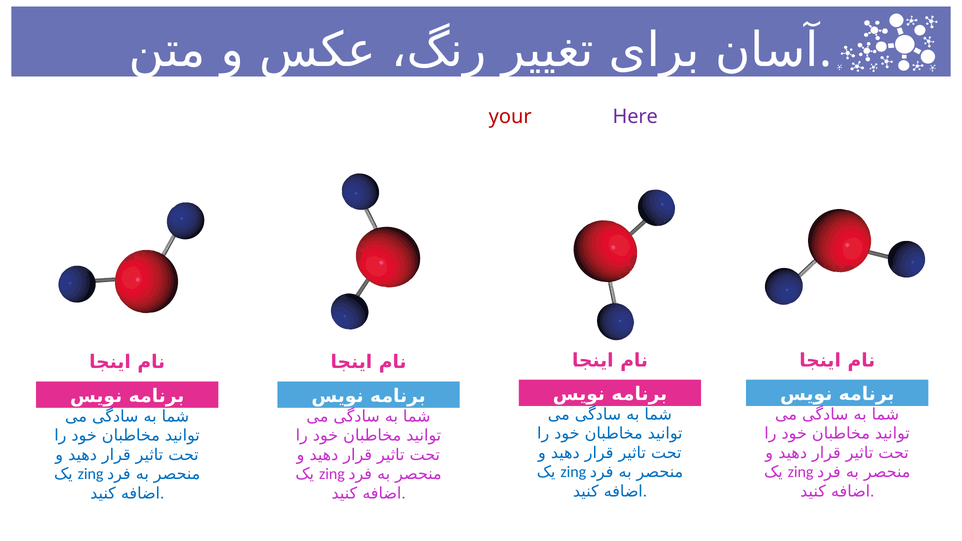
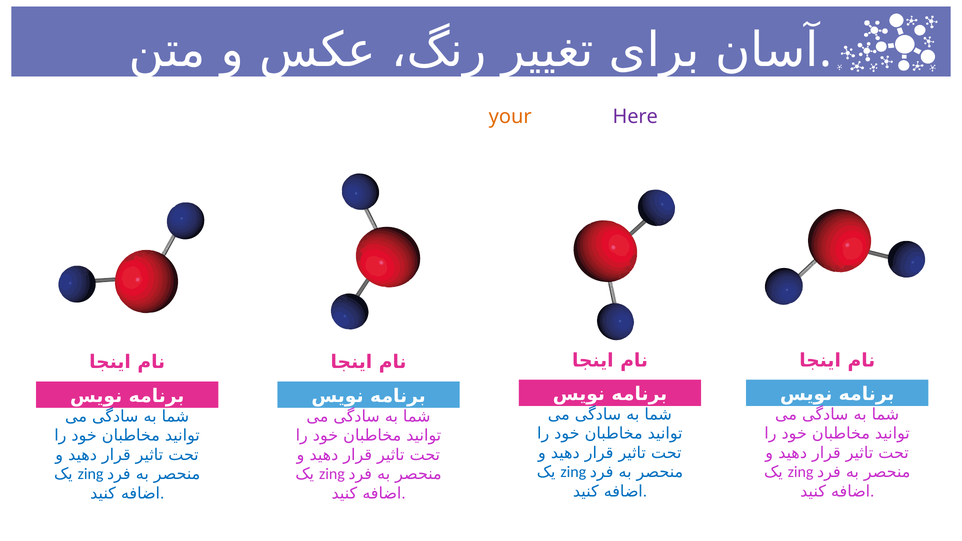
your colour: red -> orange (510, 117)
